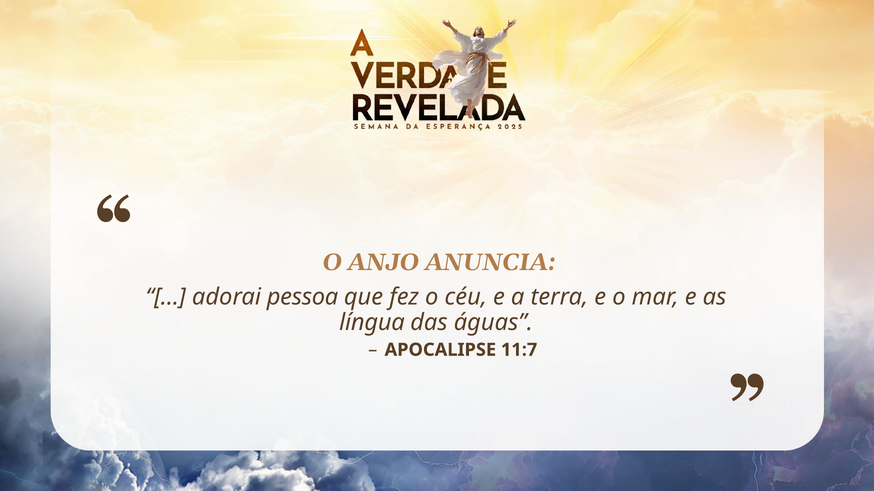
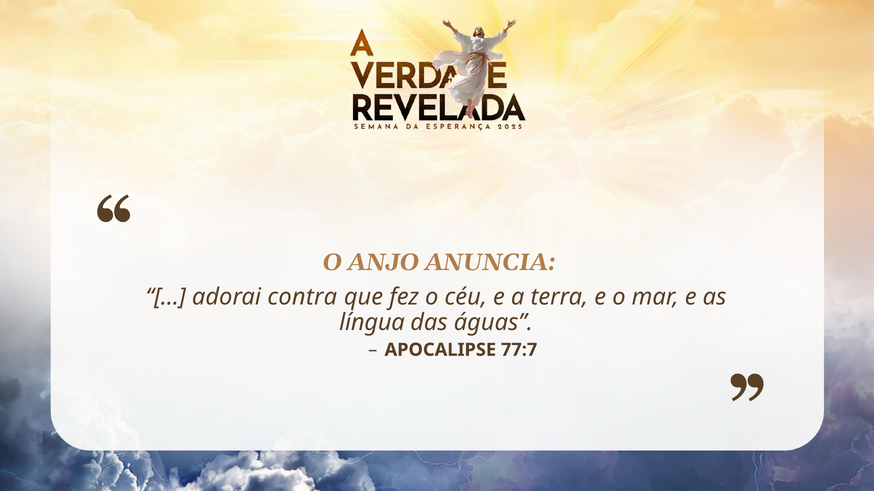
pessoa: pessoa -> contra (302, 297)
11:7: 11:7 -> 77:7 (519, 350)
